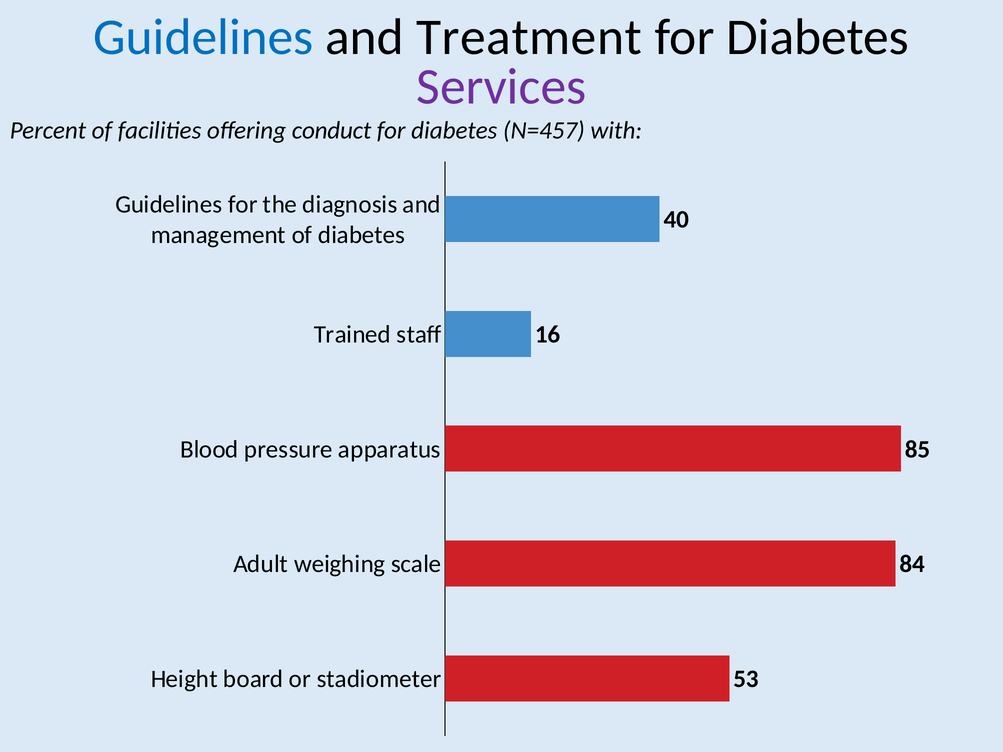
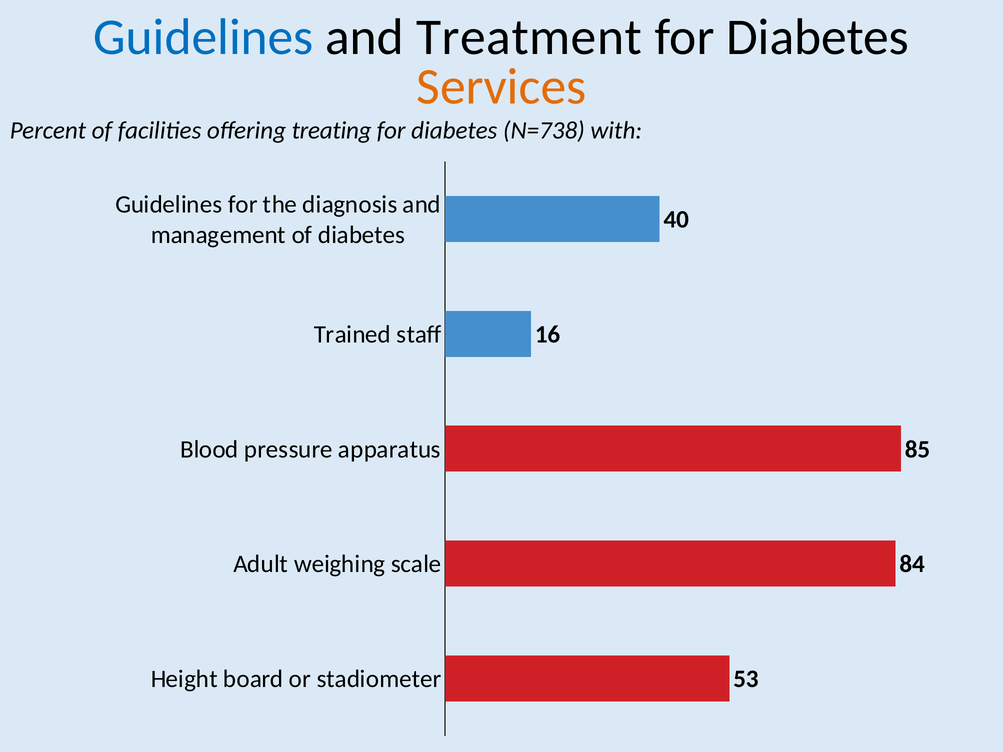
Services colour: purple -> orange (501, 87)
conduct: conduct -> treating (332, 130)
N=457: N=457 -> N=738 (544, 130)
